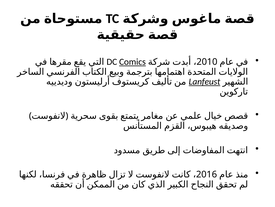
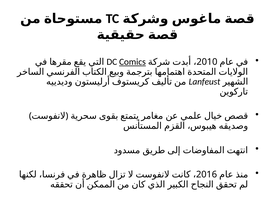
Lanfeust underline: present -> none (205, 81)
